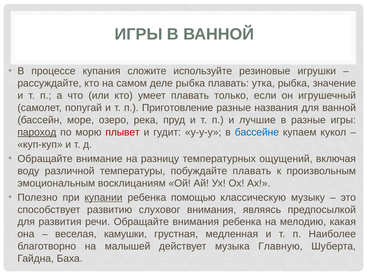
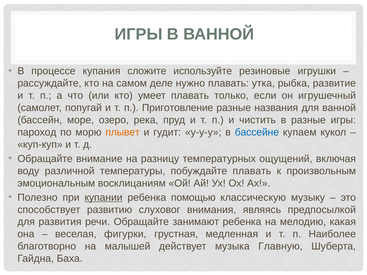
деле рыбка: рыбка -> нужно (190, 83)
значение: значение -> развитие (334, 83)
лучшие: лучшие -> чистить (258, 120)
пароход underline: present -> none (37, 132)
плывет colour: red -> orange (123, 132)
Обращайте внимания: внимания -> занимают (196, 222)
камушки: камушки -> фигурки (125, 234)
